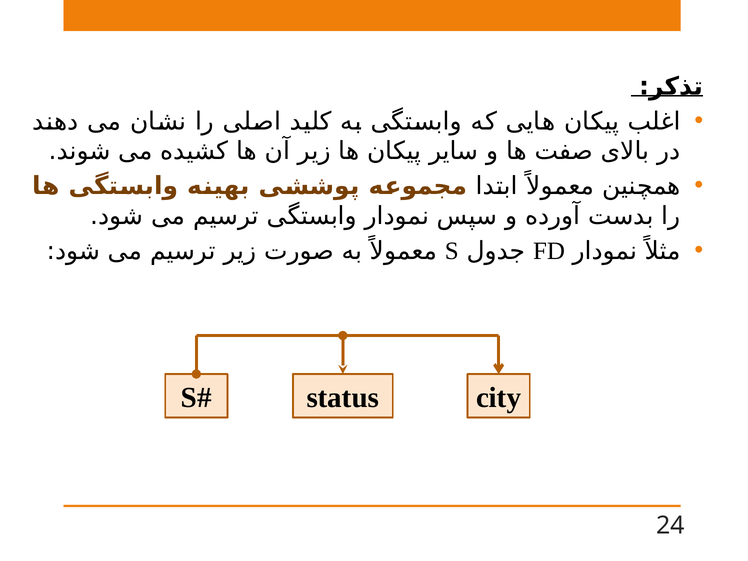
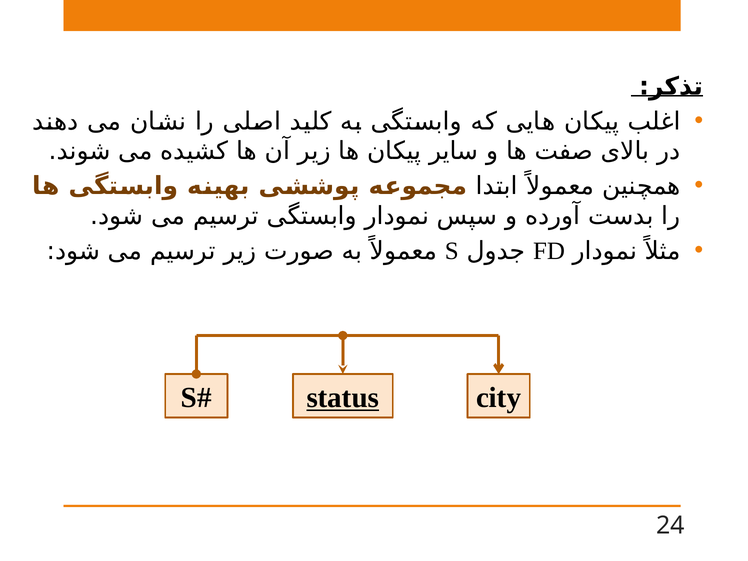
status underline: none -> present (343, 398)
